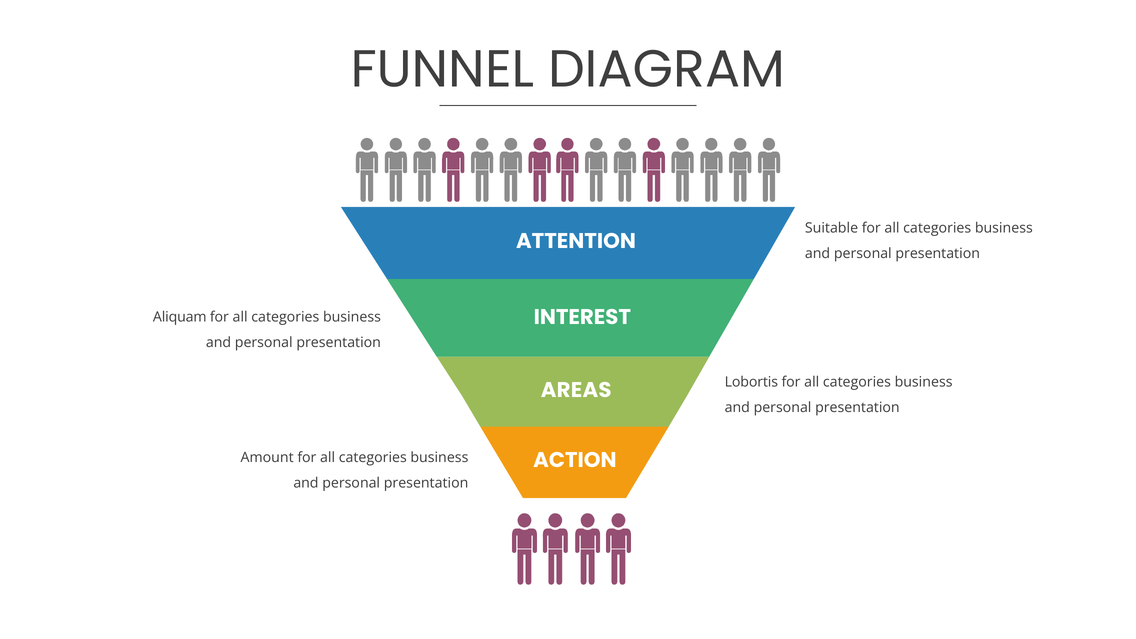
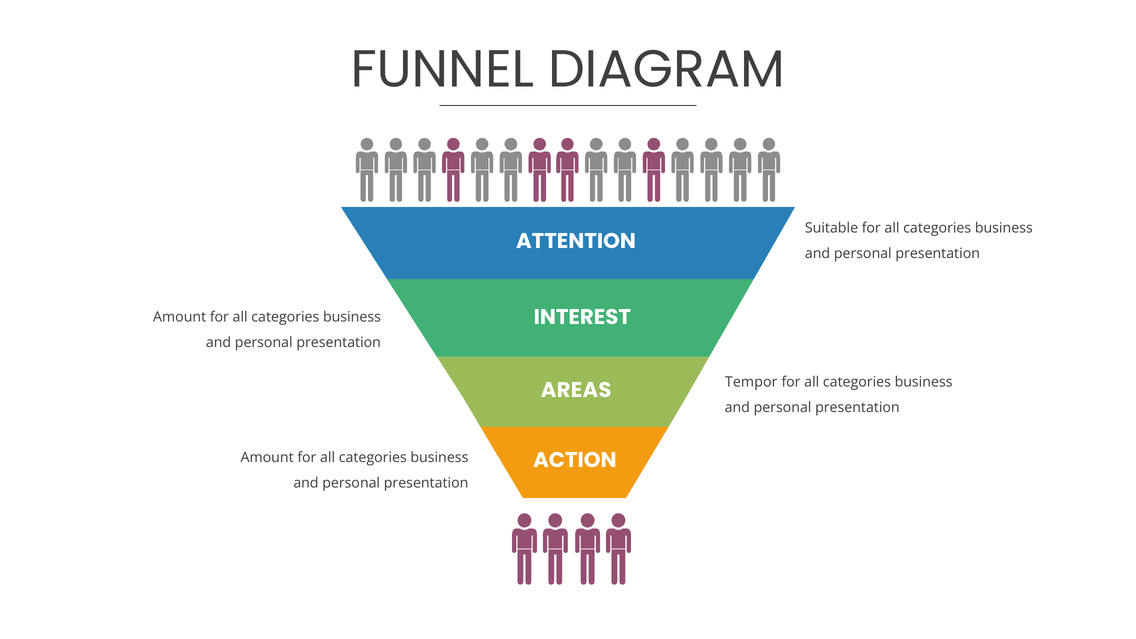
Aliquam: Aliquam -> Amount (180, 317)
Lobortis: Lobortis -> Tempor (751, 382)
